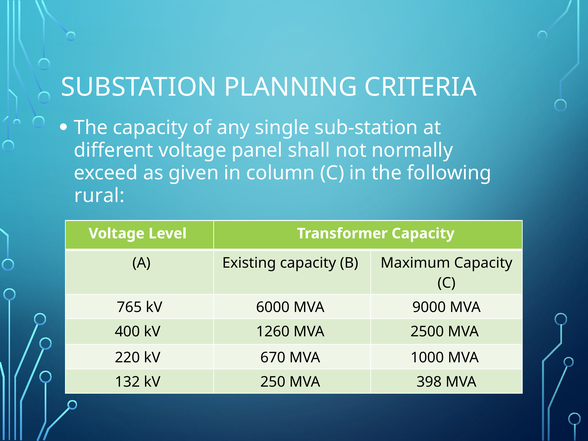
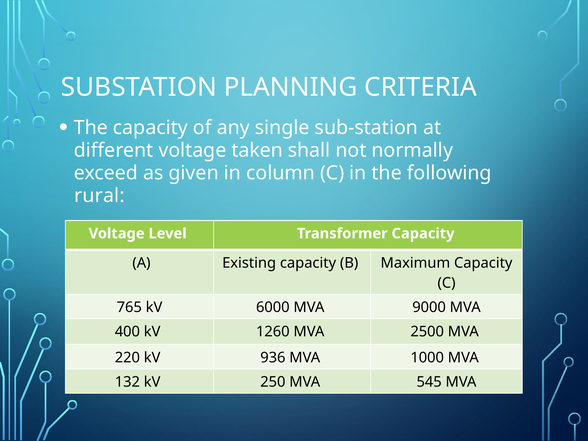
panel: panel -> taken (257, 150)
670: 670 -> 936 (273, 357)
398: 398 -> 545 (429, 382)
